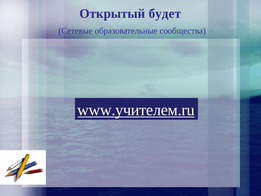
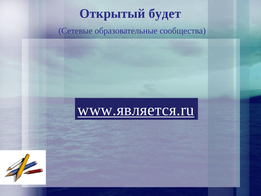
www.учителем.ru: www.учителем.ru -> www.является.ru (136, 110)
